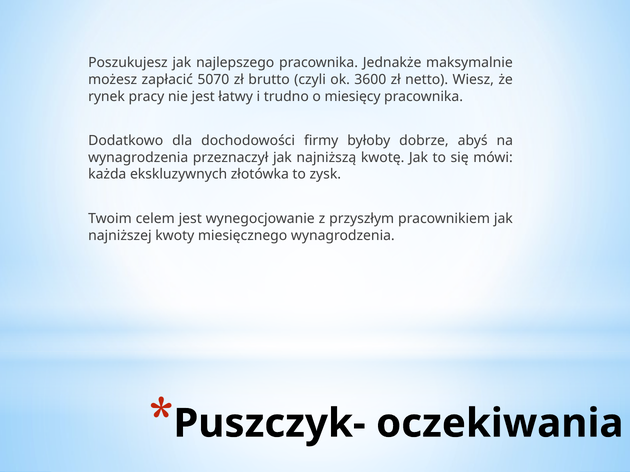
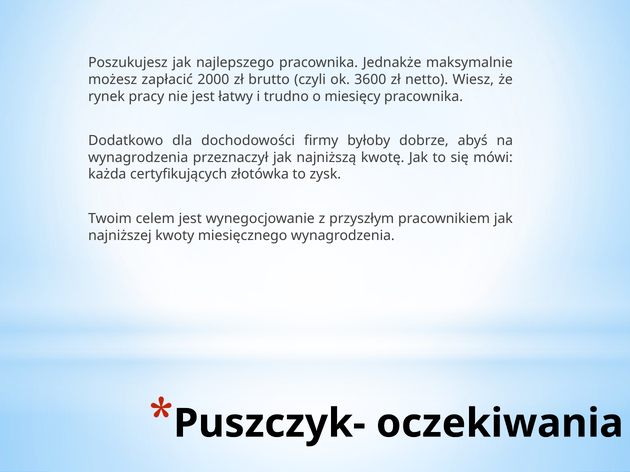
5070: 5070 -> 2000 (213, 80)
ekskluzywnych: ekskluzywnych -> certyfikujących (179, 175)
